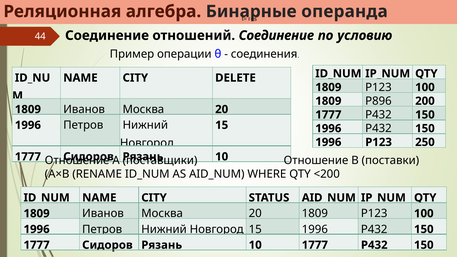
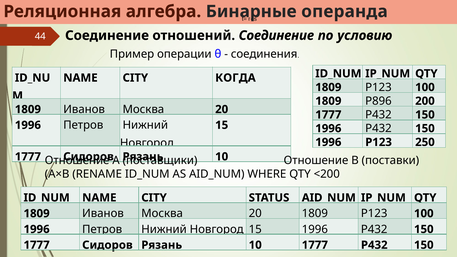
DELETE: DELETE -> КОГДА (235, 78)
